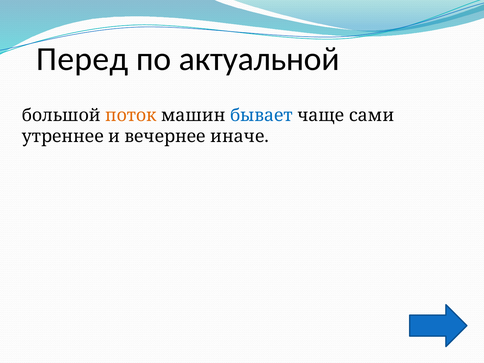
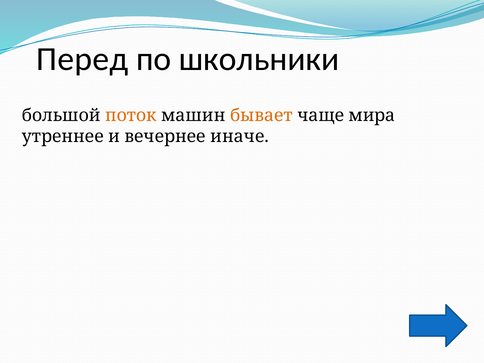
актуальной: актуальной -> школьники (259, 59)
бывает colour: blue -> orange (261, 116)
сами: сами -> мира (372, 116)
